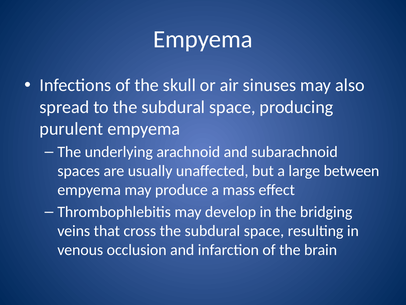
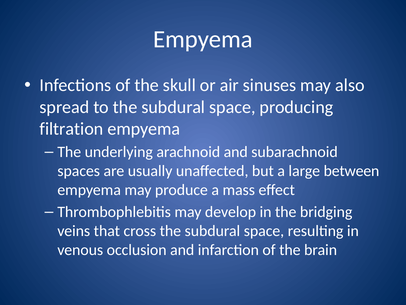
purulent: purulent -> filtration (71, 129)
